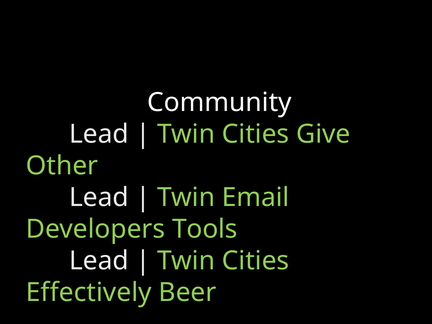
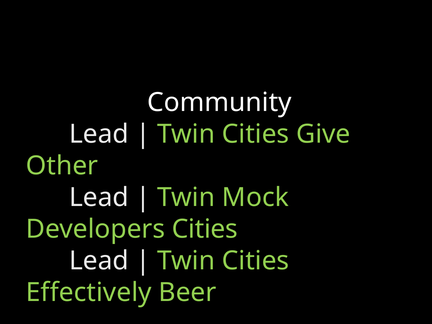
Email: Email -> Mock (256, 198)
Developers Tools: Tools -> Cities (205, 229)
